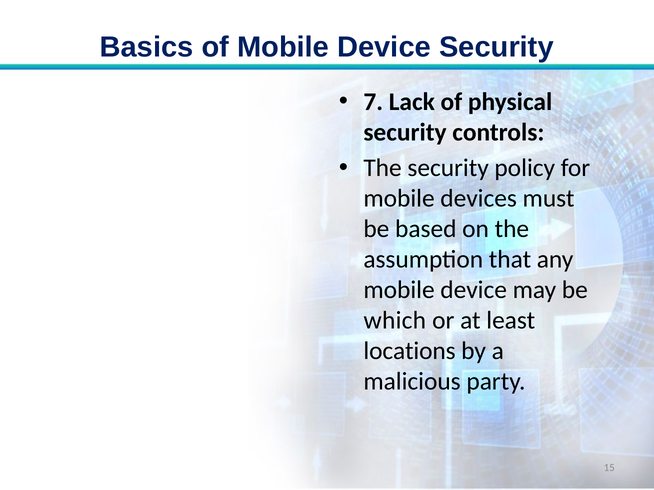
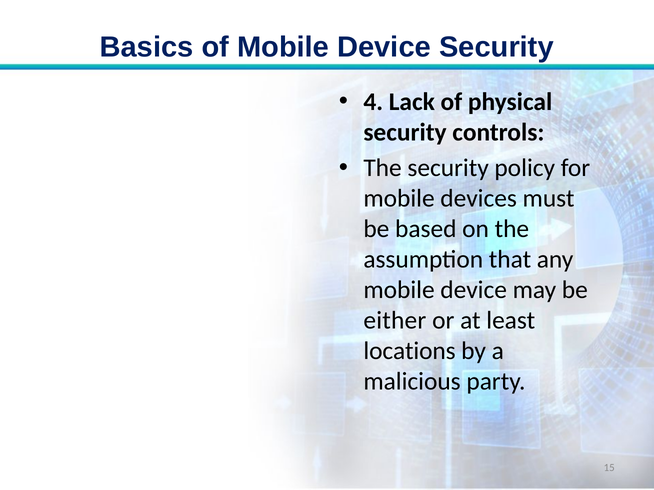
7: 7 -> 4 (373, 102)
which: which -> either (395, 321)
